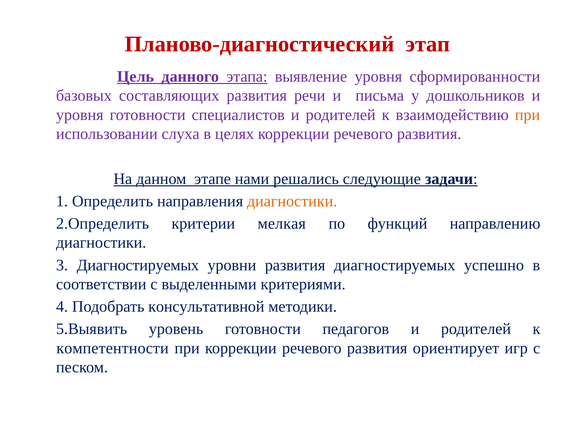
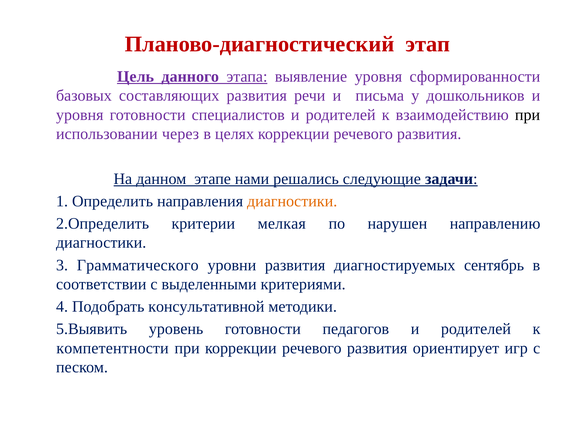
при colour: orange -> black (528, 115)
слуха: слуха -> через (180, 134)
функций: функций -> нарушен (397, 224)
3 Диагностируемых: Диагностируемых -> Грамматического (138, 265)
успешно: успешно -> сентябрь (494, 265)
